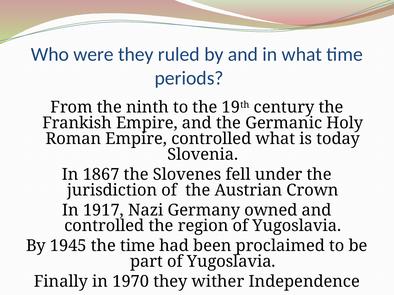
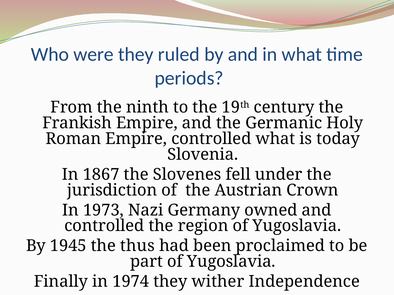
1917: 1917 -> 1973 (103, 210)
the time: time -> thus (137, 246)
1970: 1970 -> 1974 (131, 282)
